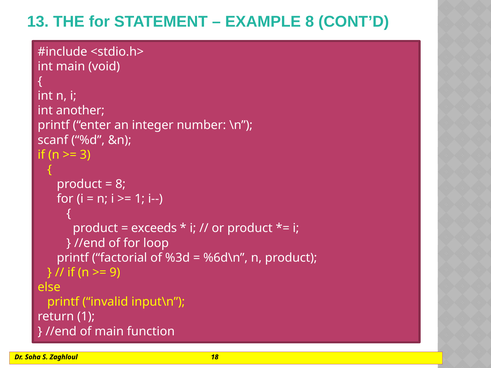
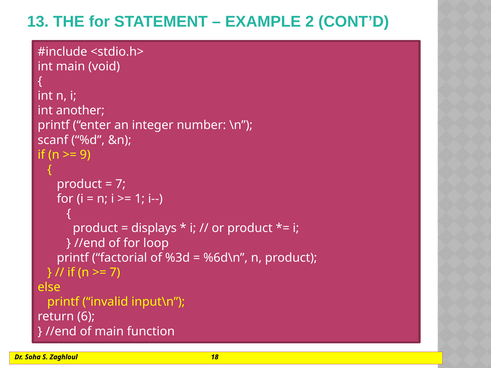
EXAMPLE 8: 8 -> 2 (310, 22)
3: 3 -> 9 (85, 155)
8: 8 -> 7 (121, 184)
exceeds: exceeds -> displays (154, 228)
9: 9 -> 7 (115, 273)
return 1: 1 -> 6 (86, 317)
